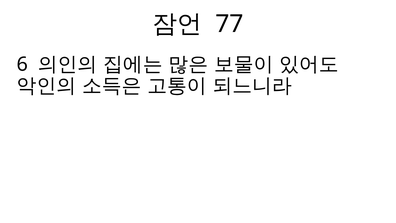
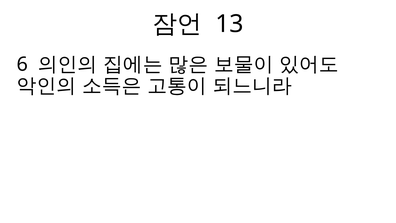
77: 77 -> 13 (229, 24)
